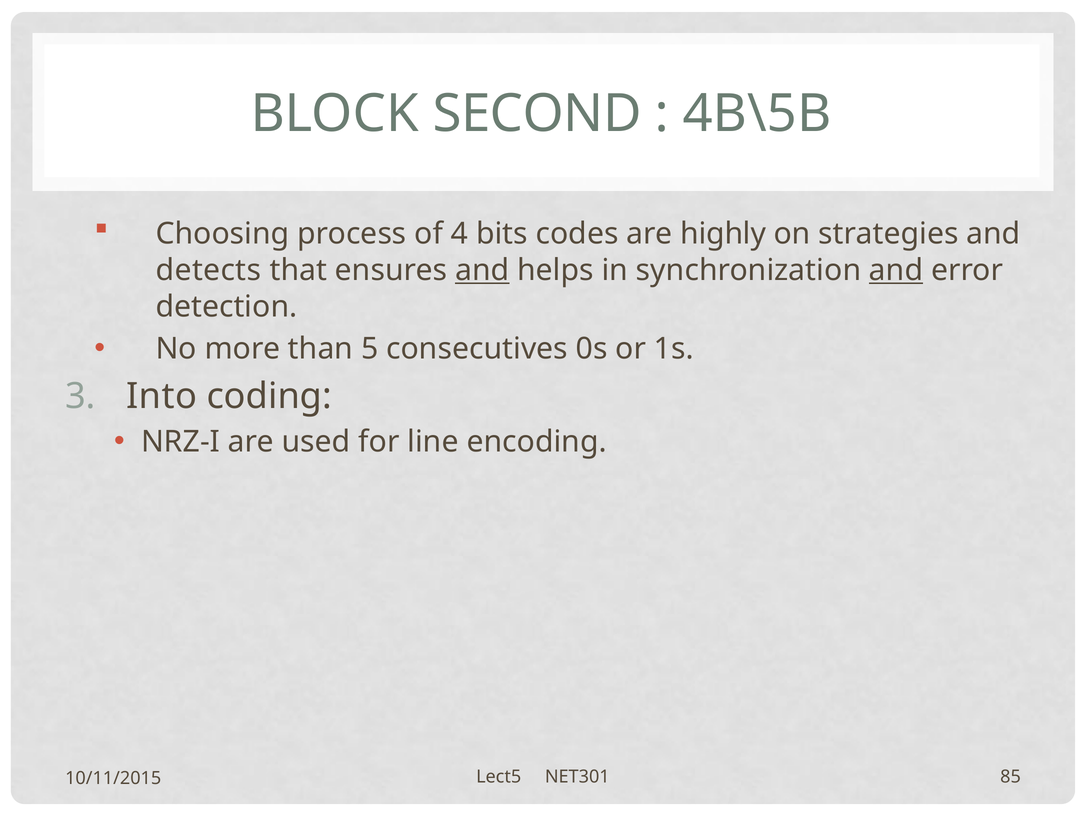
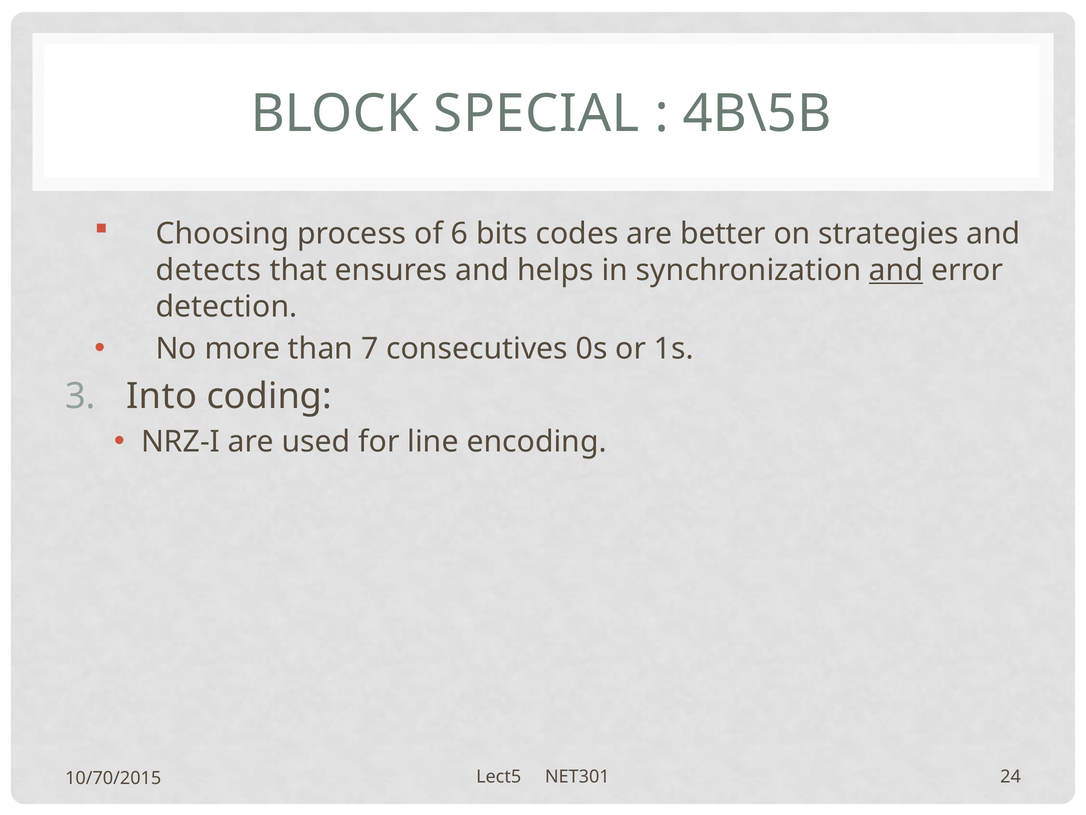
SECOND: SECOND -> SPECIAL (537, 114)
4: 4 -> 6 (460, 234)
highly: highly -> better (723, 234)
and underline: present -> none (482, 270)
5: 5 -> 7 (370, 349)
85: 85 -> 24 (1011, 776)
10/11/2015: 10/11/2015 -> 10/70/2015 (113, 778)
